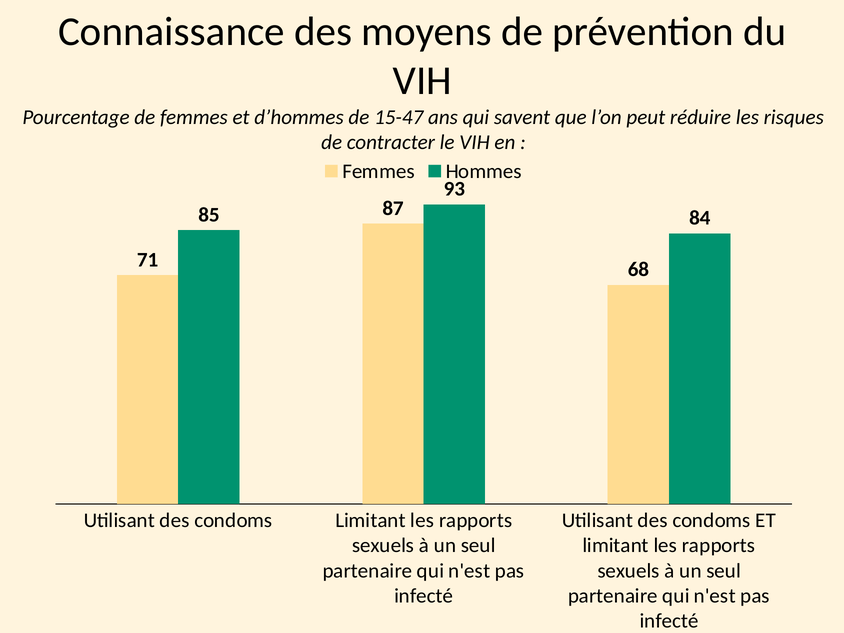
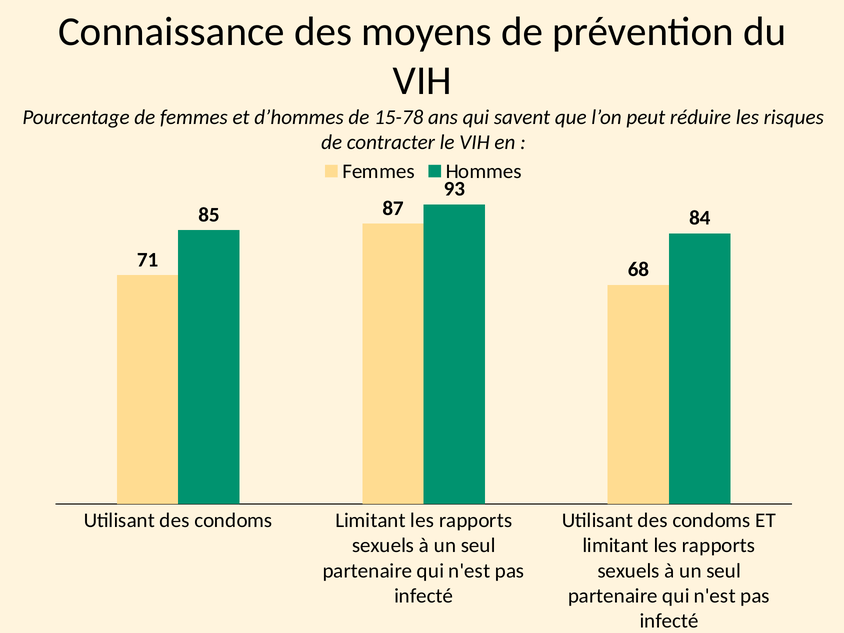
15-47: 15-47 -> 15-78 (399, 117)
